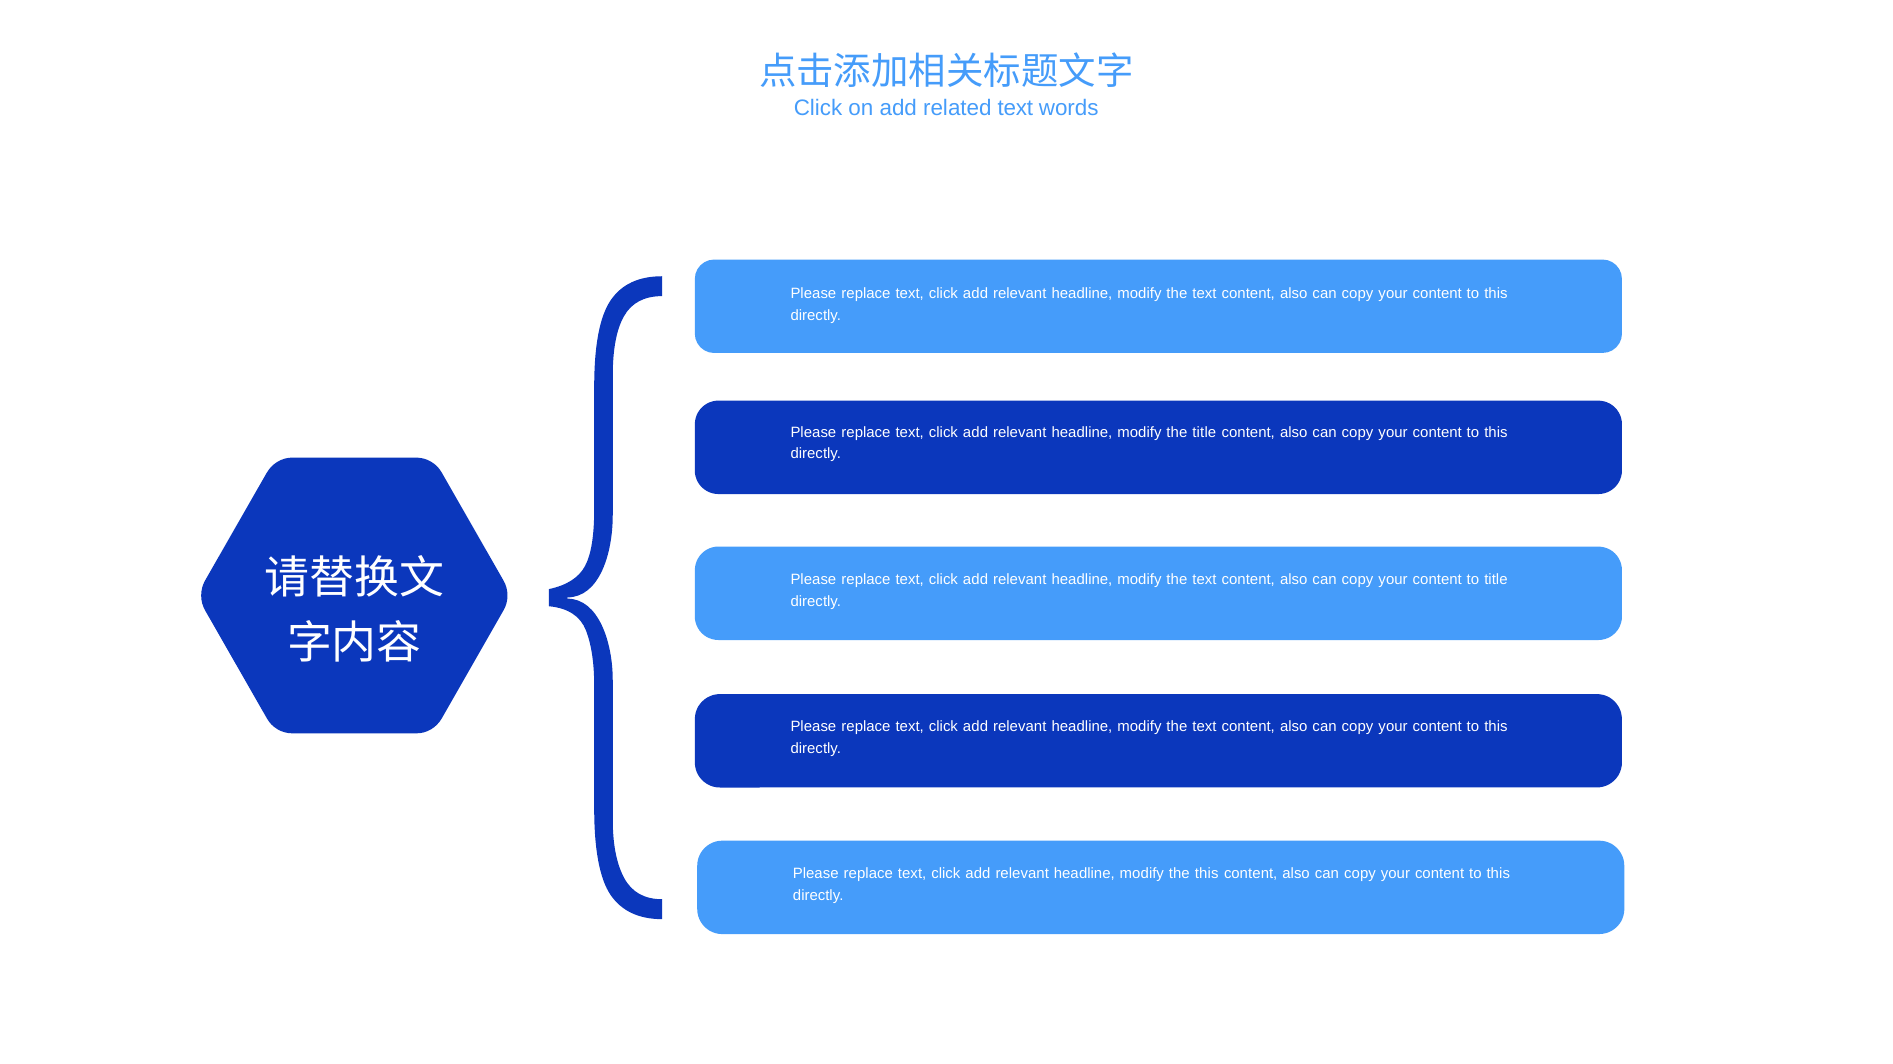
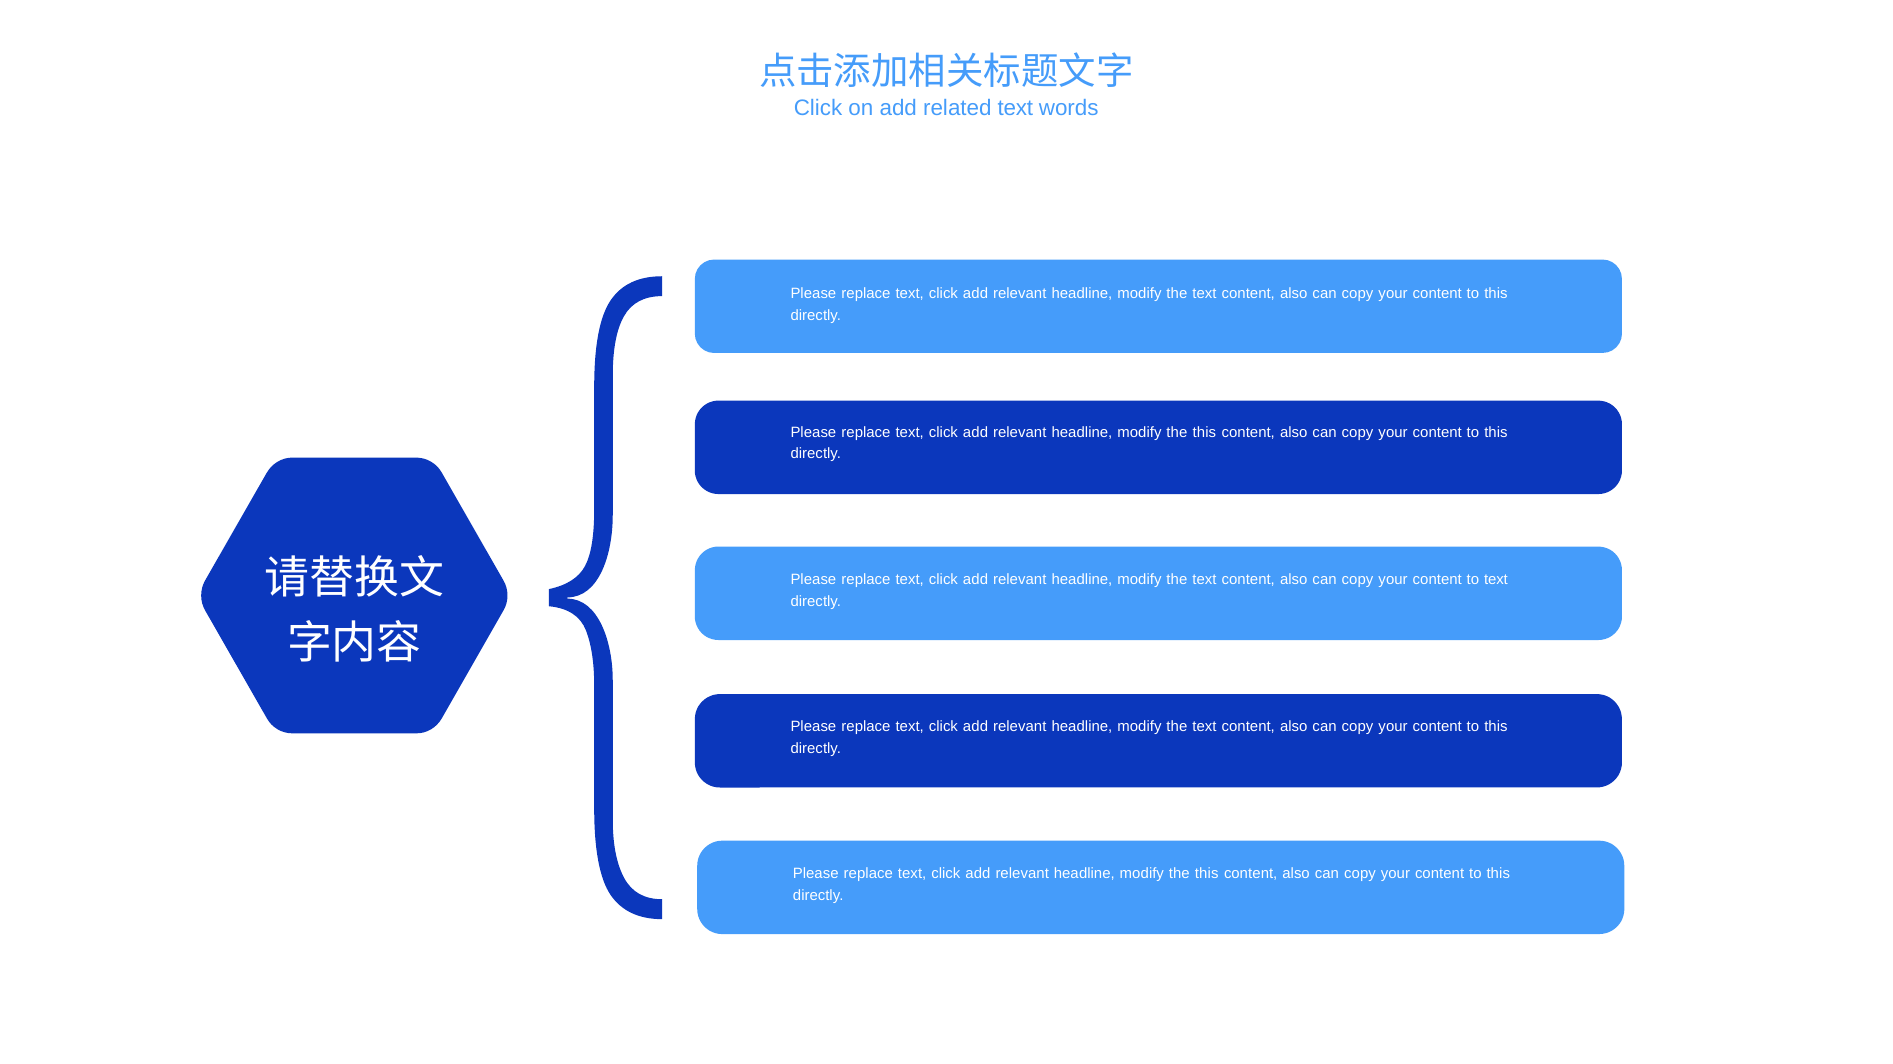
title: title -> this (1204, 433)
to title: title -> text (1496, 580)
